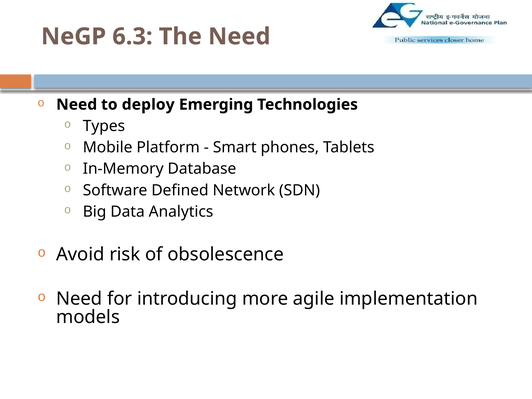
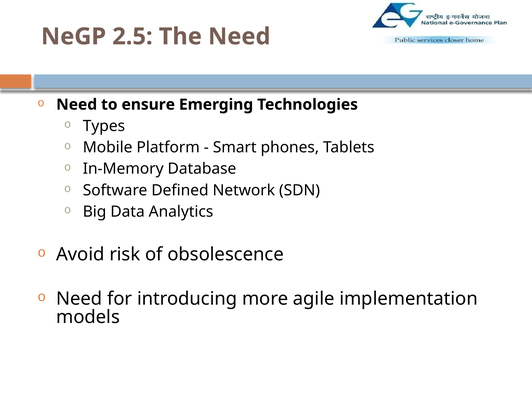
6.3: 6.3 -> 2.5 (132, 37)
deploy: deploy -> ensure (148, 105)
